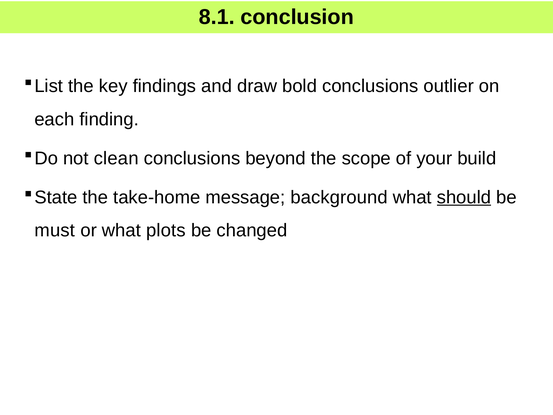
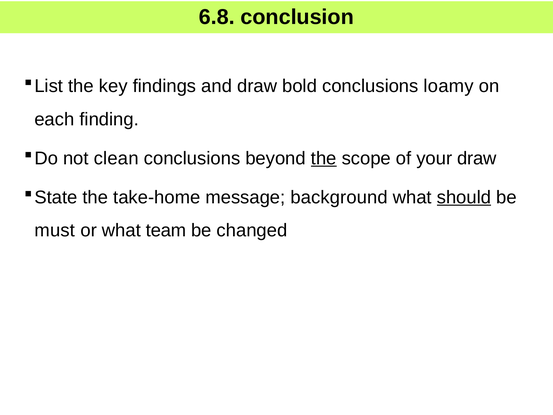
8.1: 8.1 -> 6.8 (217, 17)
outlier: outlier -> loamy (449, 86)
the underline: none -> present (324, 158)
your build: build -> draw (477, 158)
plots: plots -> team (166, 230)
